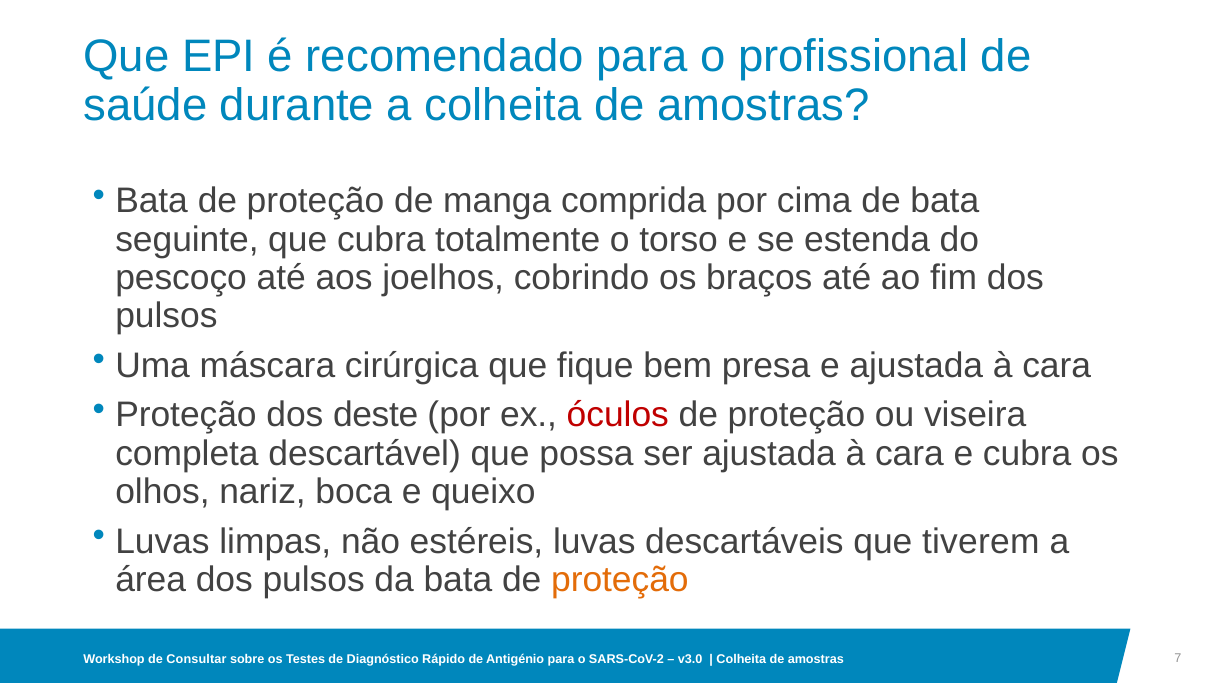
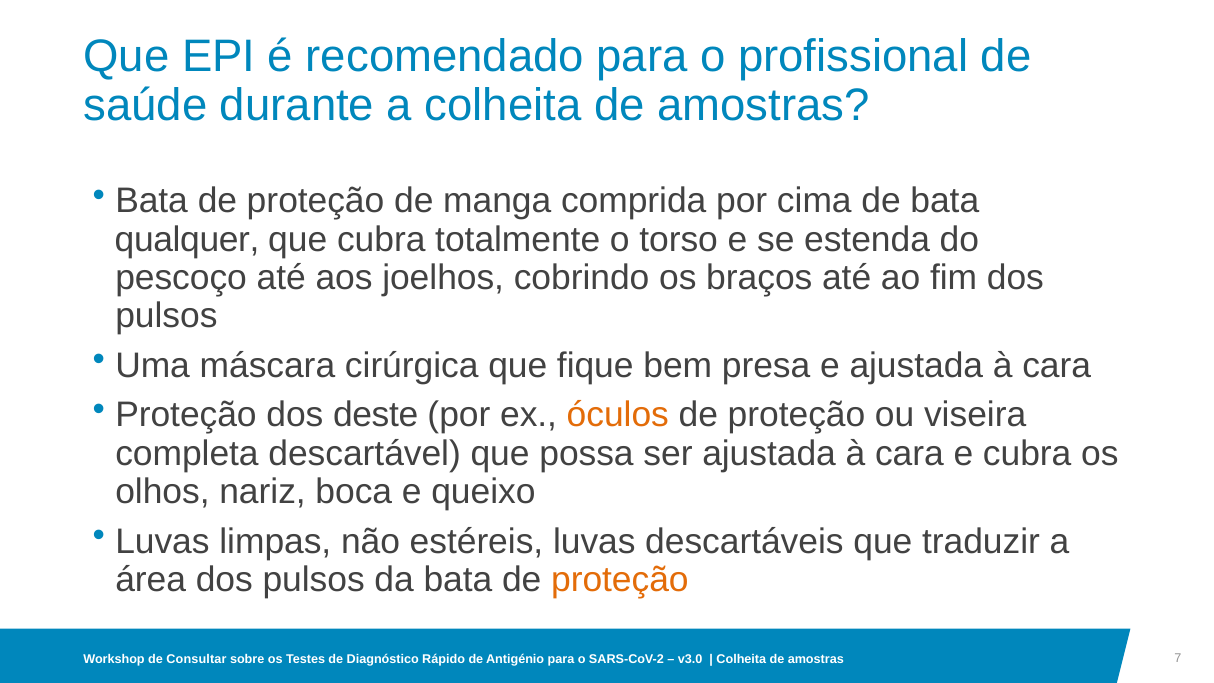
seguinte: seguinte -> qualquer (187, 239)
óculos colour: red -> orange (618, 415)
tiverem: tiverem -> traduzir (981, 541)
